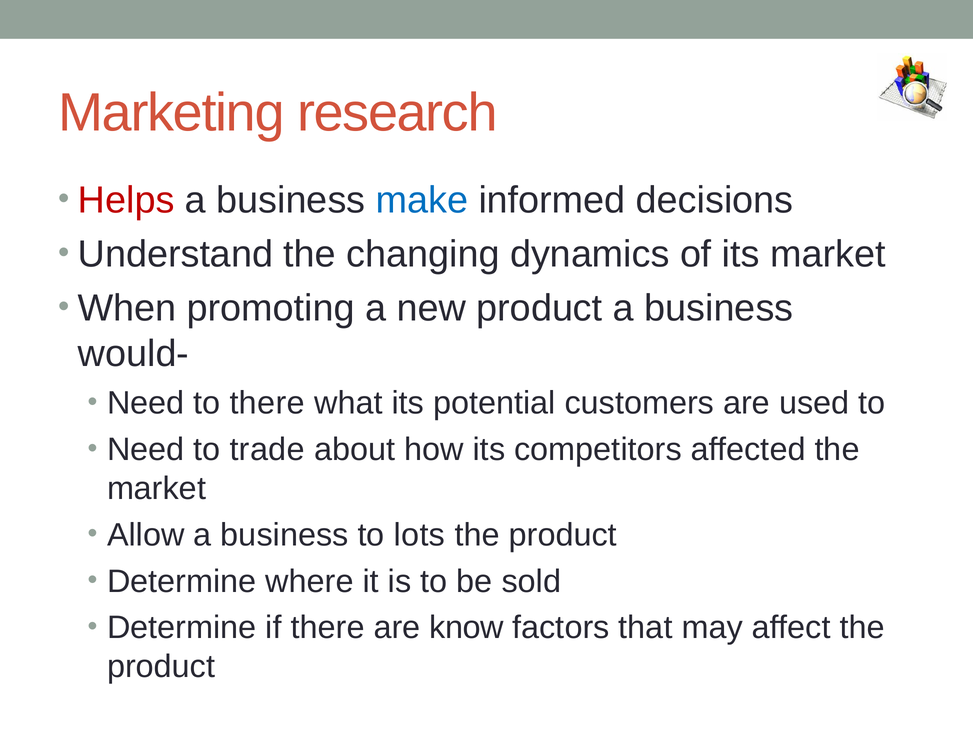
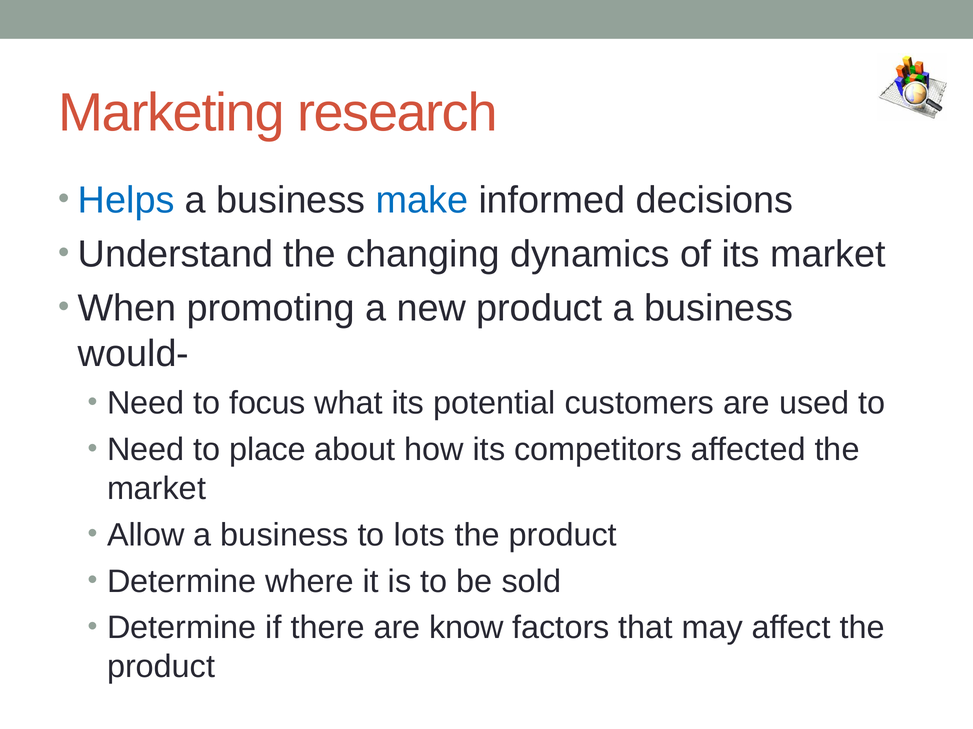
Helps colour: red -> blue (126, 200)
to there: there -> focus (268, 404)
trade: trade -> place (268, 450)
